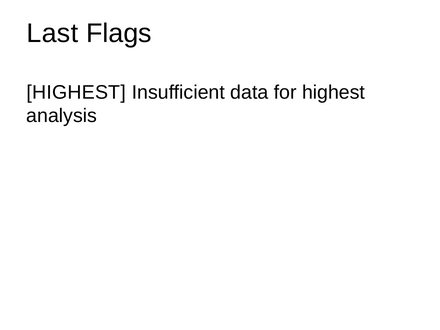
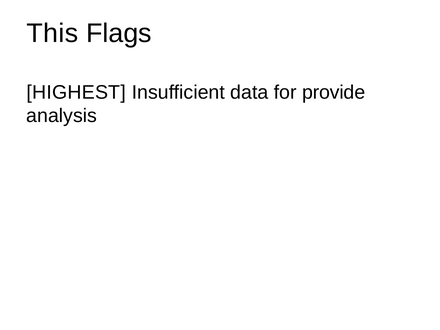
Last: Last -> This (52, 33)
for highest: highest -> provide (334, 92)
